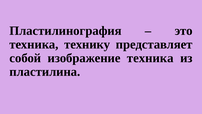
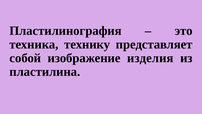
изображение техника: техника -> изделия (150, 58)
